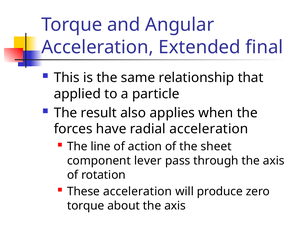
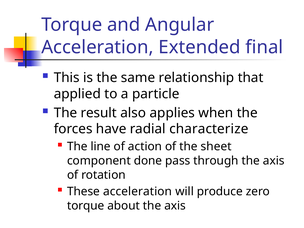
radial acceleration: acceleration -> characterize (209, 129)
lever: lever -> done (148, 161)
